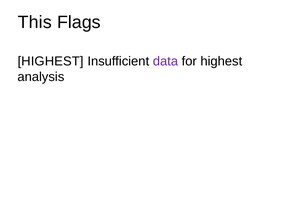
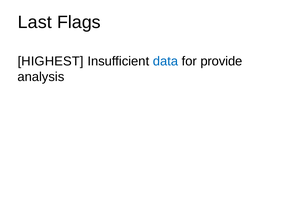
This: This -> Last (35, 22)
data colour: purple -> blue (165, 61)
for highest: highest -> provide (221, 61)
